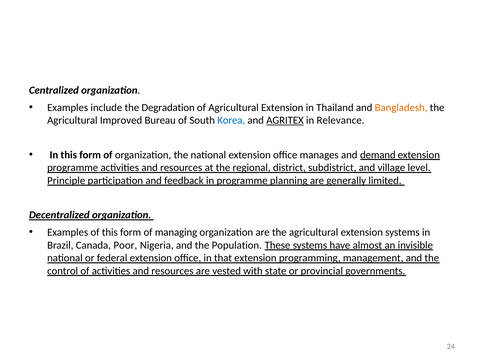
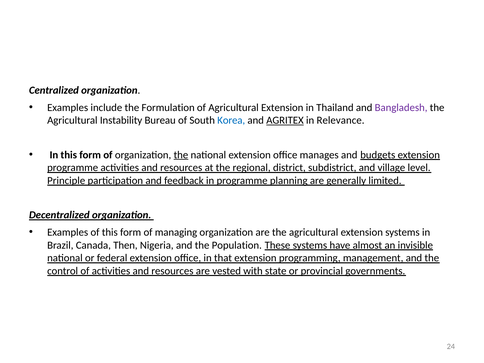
Degradation: Degradation -> Formulation (168, 107)
Bangladesh colour: orange -> purple (401, 107)
Improved: Improved -> Instability (121, 120)
the underline: none -> present (181, 155)
demand: demand -> budgets (378, 155)
Poor: Poor -> Then (125, 245)
